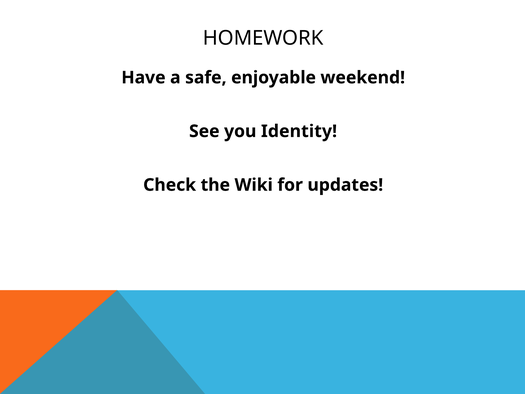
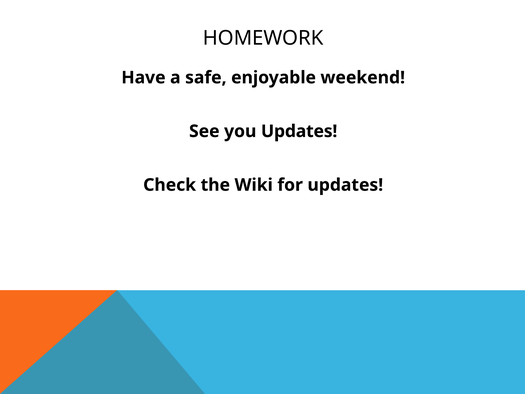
you Identity: Identity -> Updates (299, 131)
